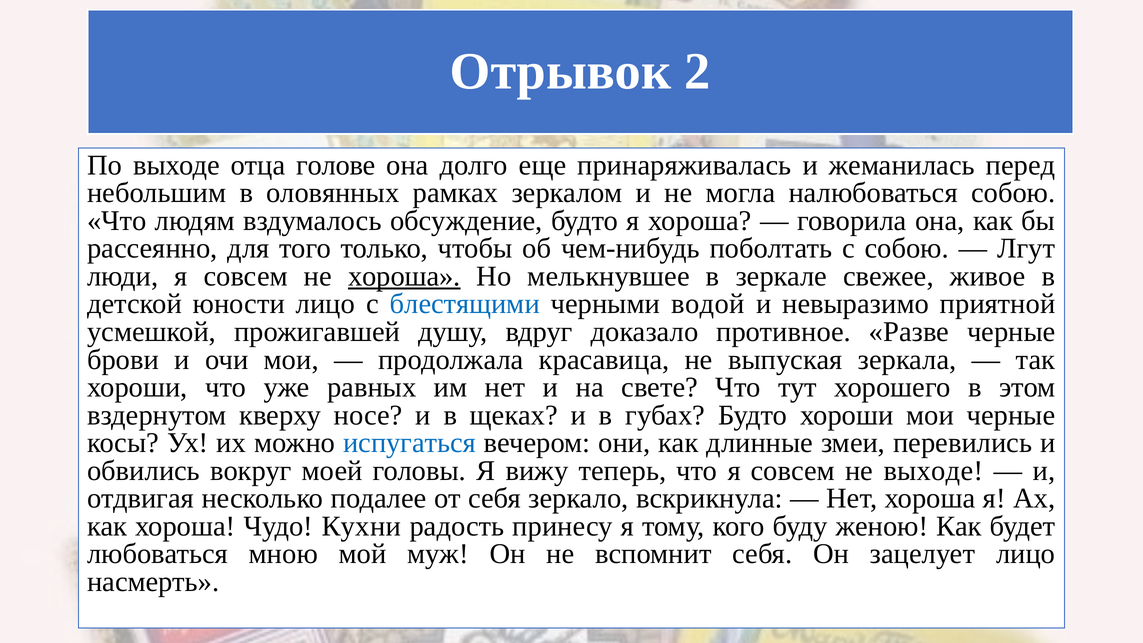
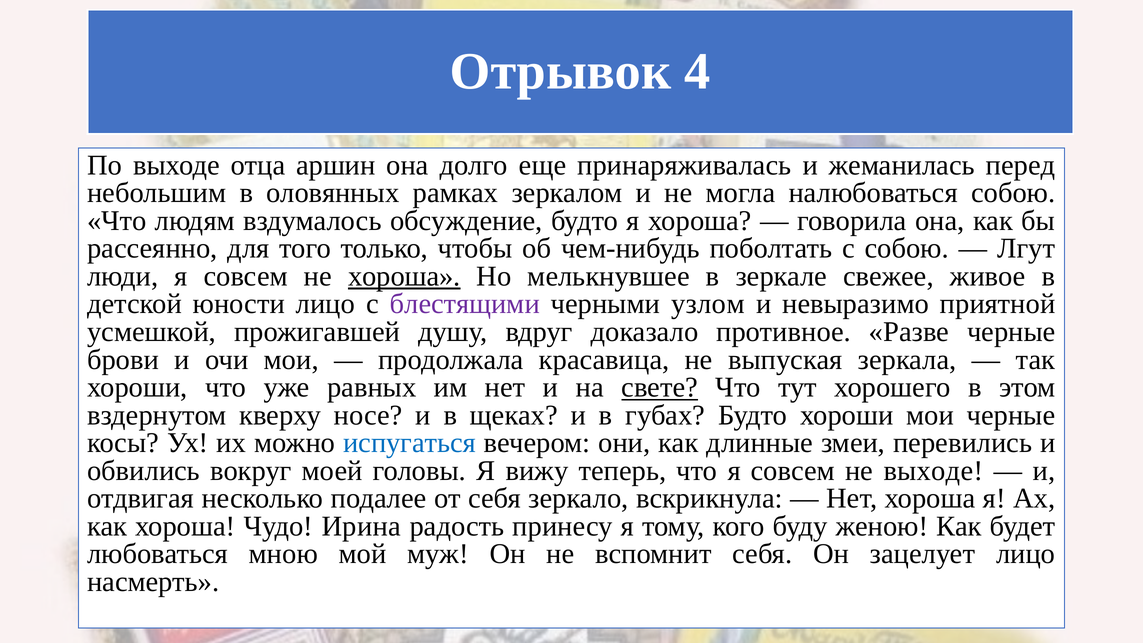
2: 2 -> 4 (698, 72)
голове: голове -> аршин (336, 165)
блестящими colour: blue -> purple (465, 304)
водой: водой -> узлом (708, 304)
свете underline: none -> present (660, 387)
Кухни: Кухни -> Ирина (361, 526)
